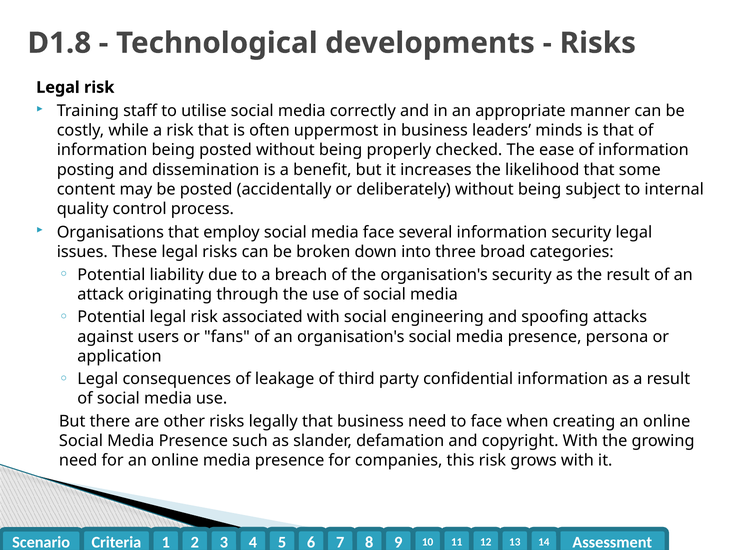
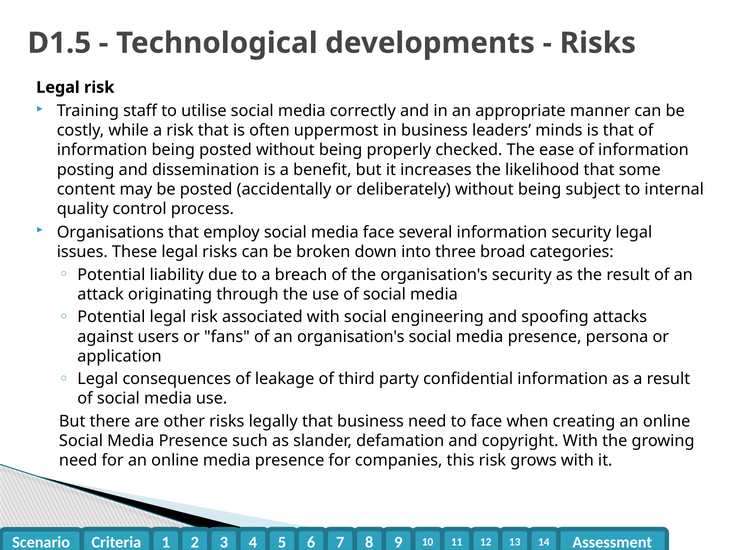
D1.8: D1.8 -> D1.5 (59, 43)
